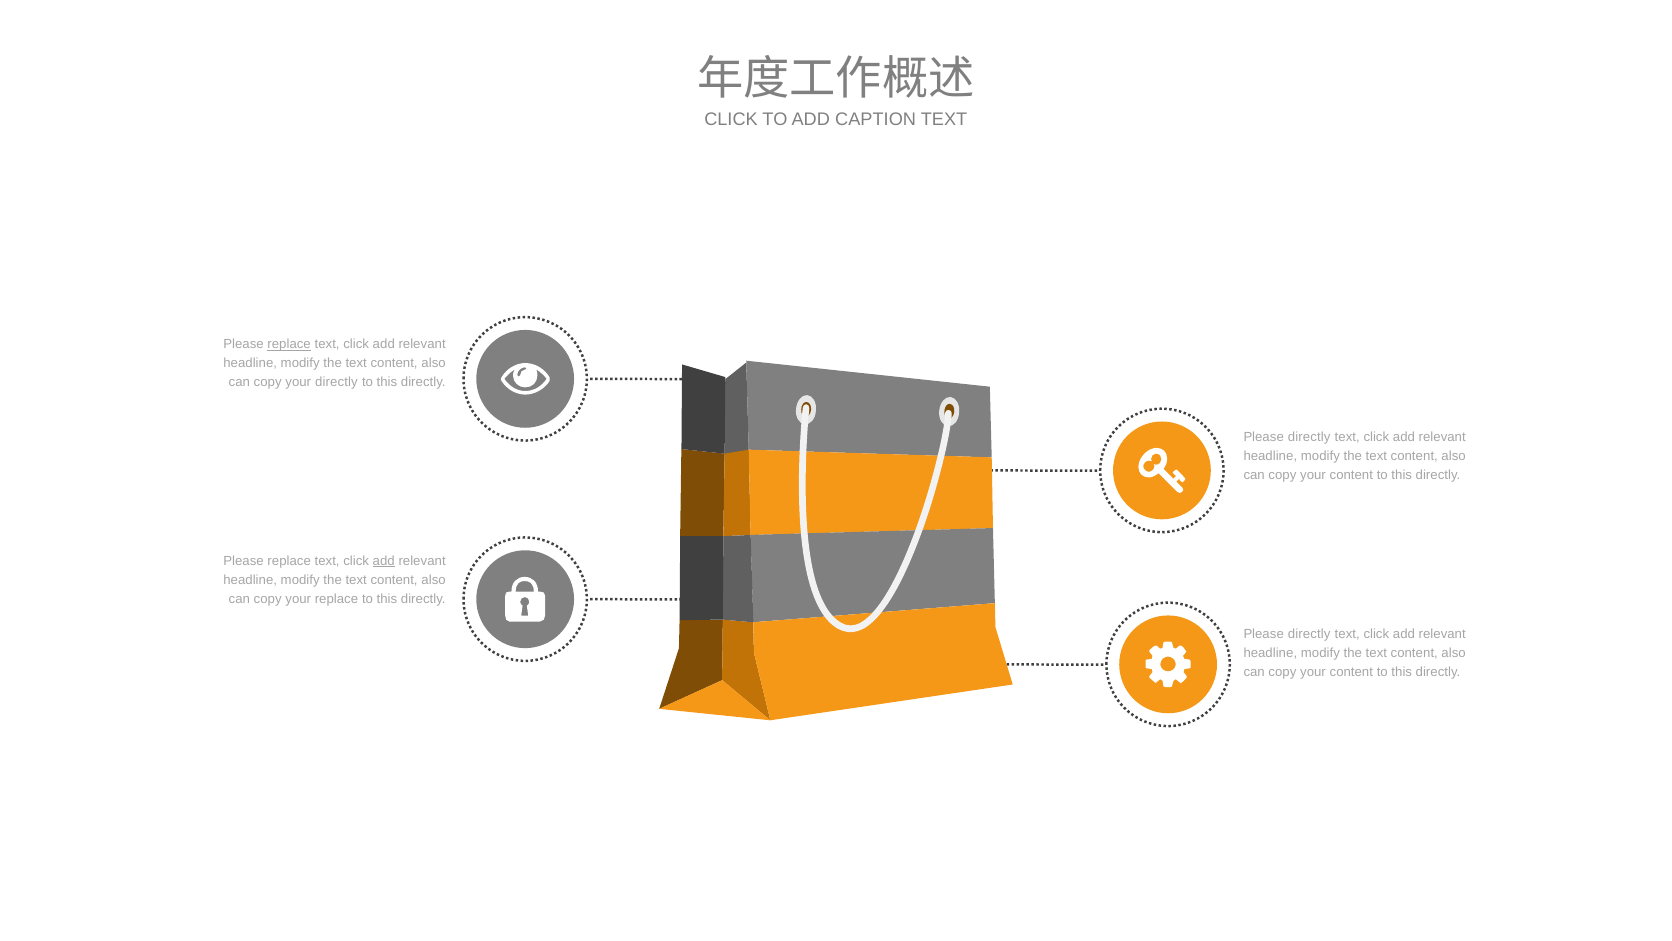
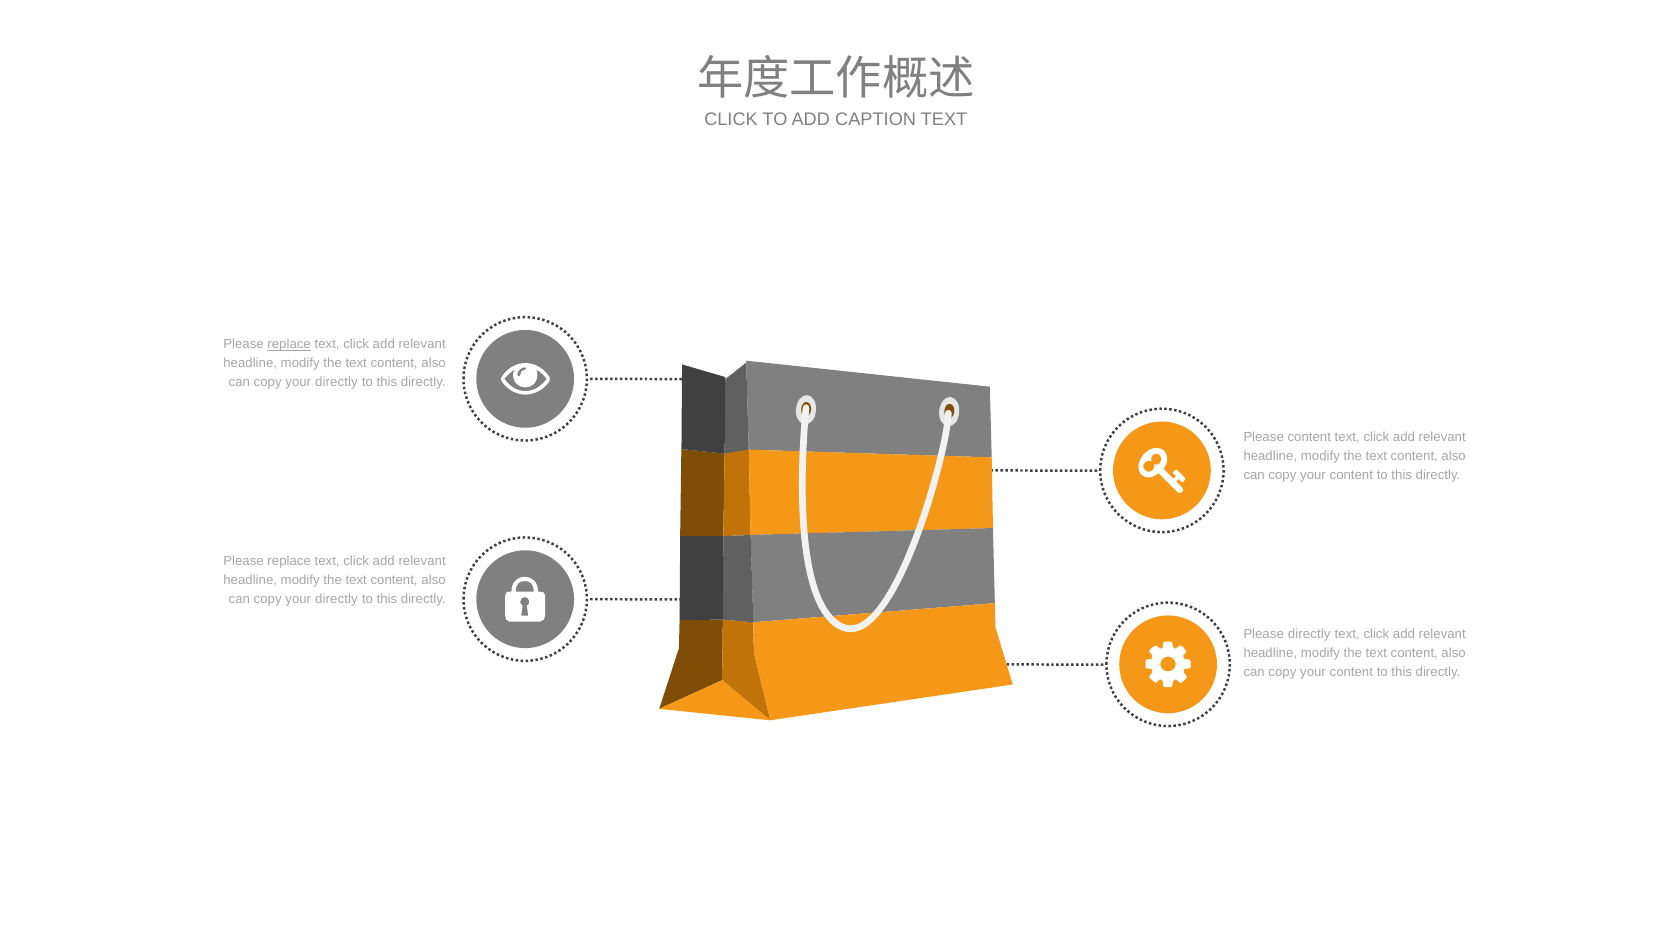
directly: directly -> content (1309, 437)
add underline: present -> none (384, 561)
replace: replace -> directly (336, 599)
